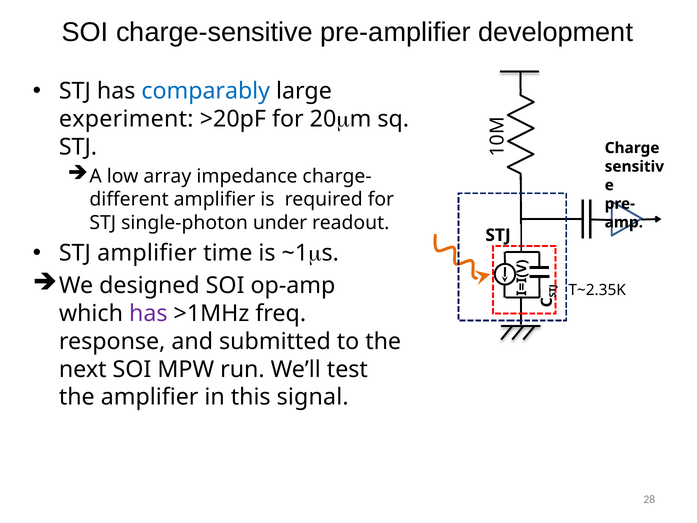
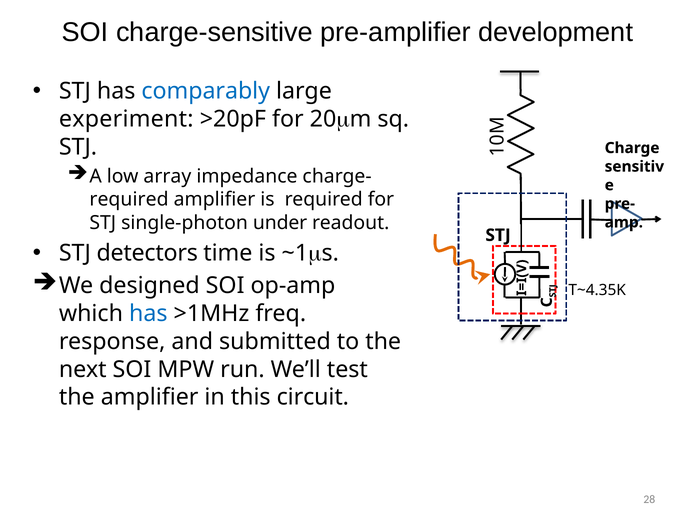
different: different -> required (129, 199)
STJ amplifier: amplifier -> detectors (147, 253)
T~2.35K: T~2.35K -> T~4.35K (597, 290)
has colour: purple -> blue (148, 313)
signal: signal -> circuit (313, 397)
